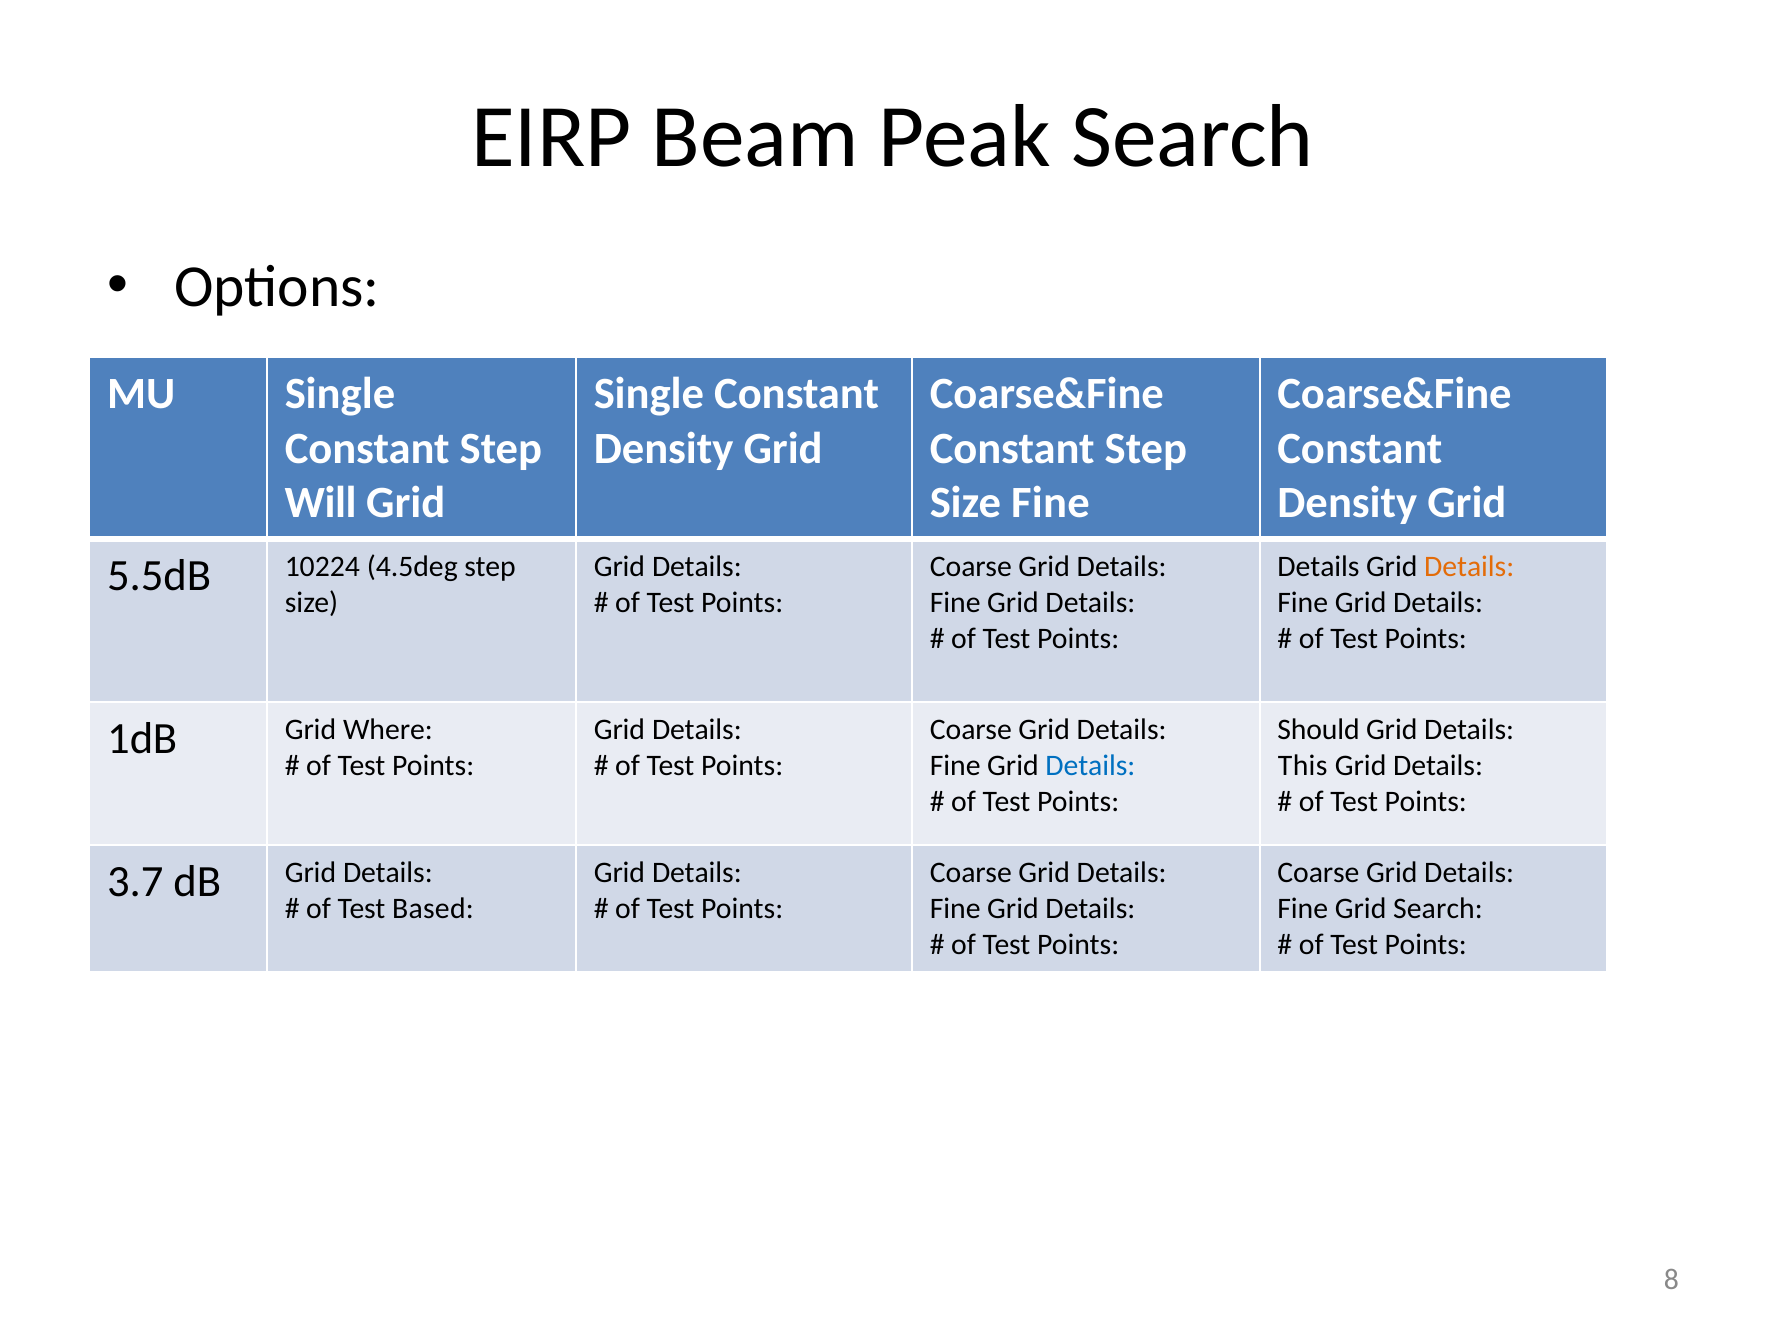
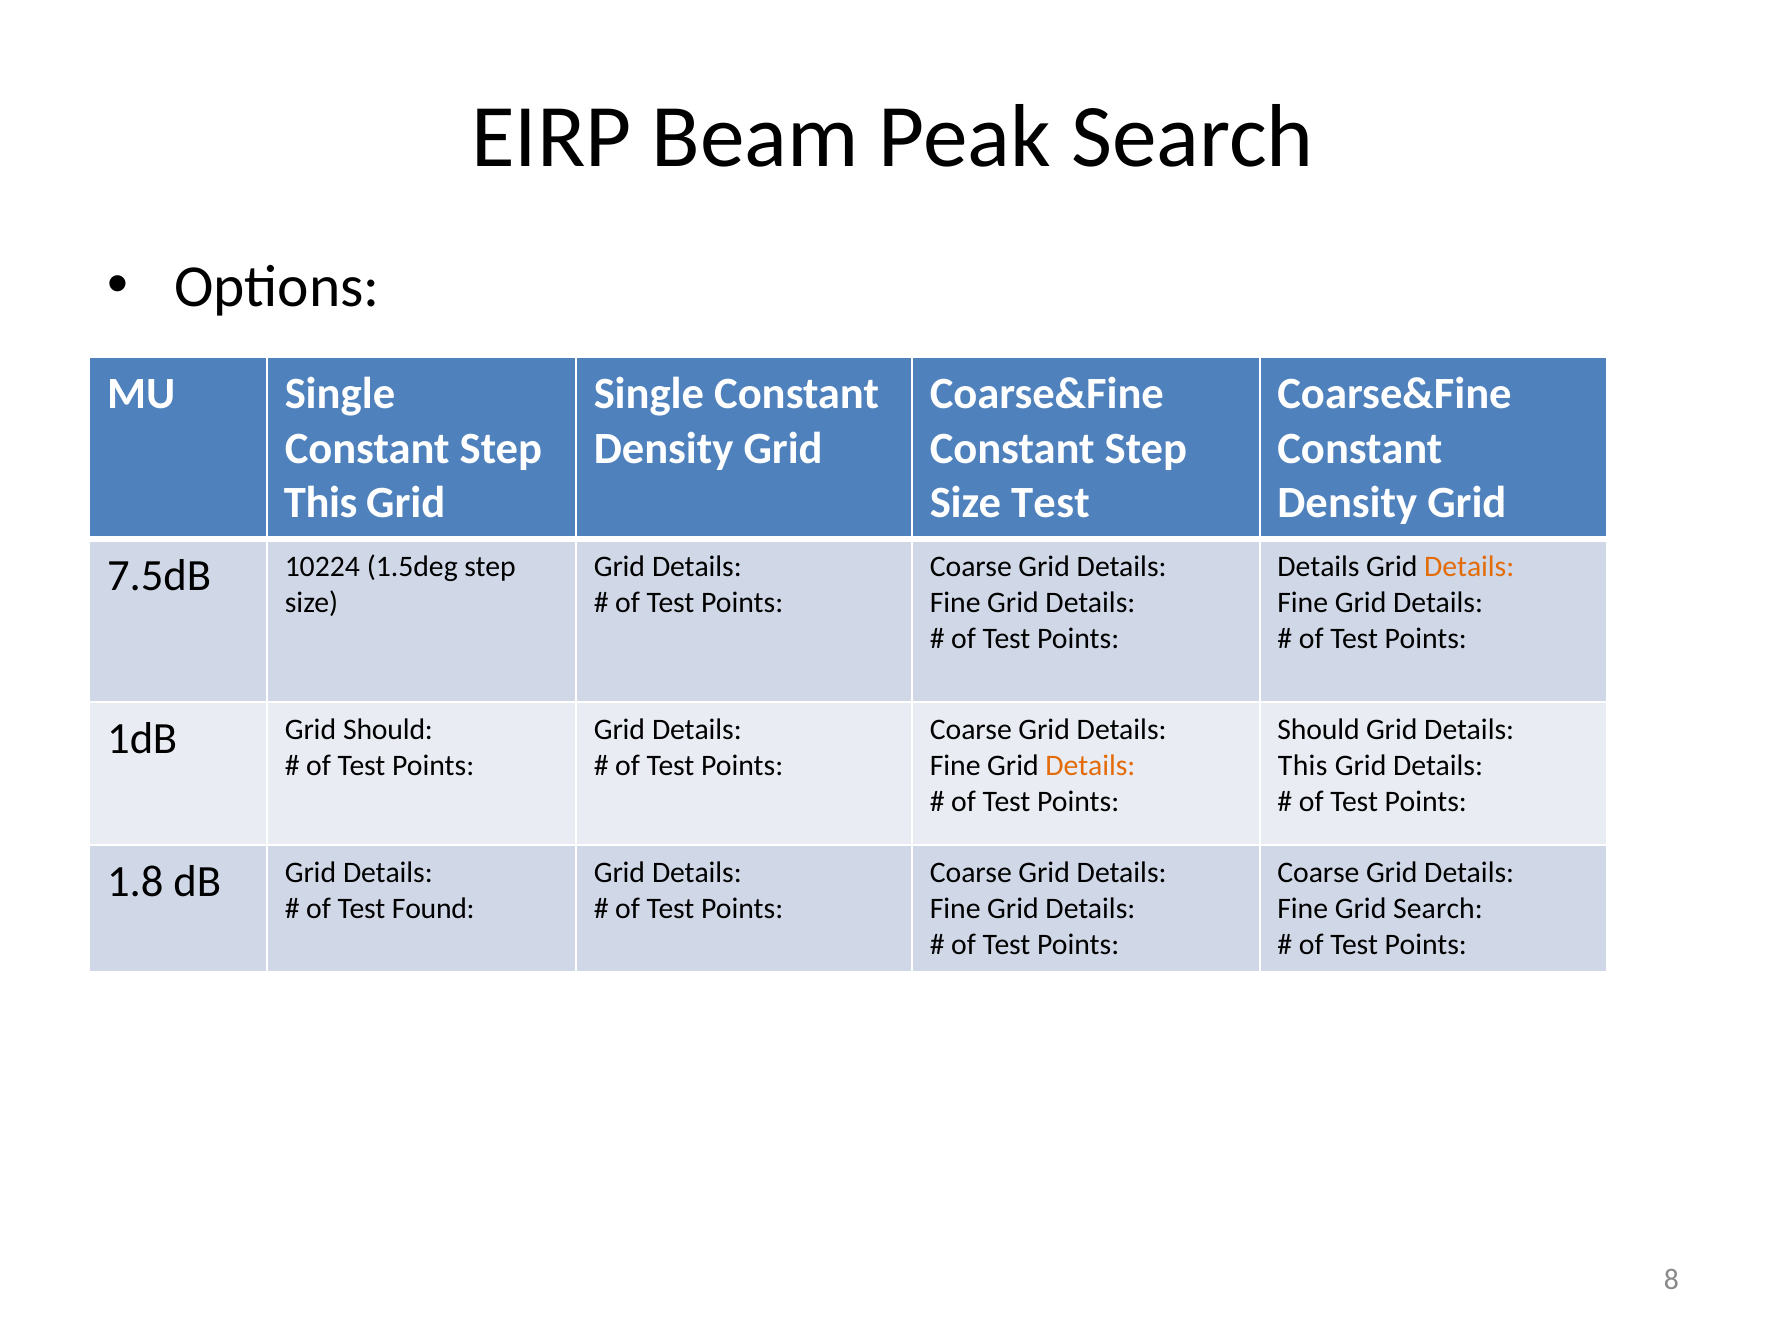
Will: Will -> This (321, 503)
Size Fine: Fine -> Test (1050, 503)
5.5dB: 5.5dB -> 7.5dB (159, 575)
4.5deg: 4.5deg -> 1.5deg (412, 566)
Grid Where: Where -> Should (388, 729)
Details colour: blue -> orange (1090, 765)
3.7: 3.7 -> 1.8 (135, 881)
Based: Based -> Found (433, 908)
